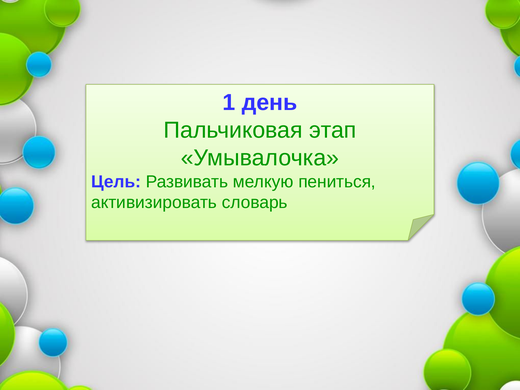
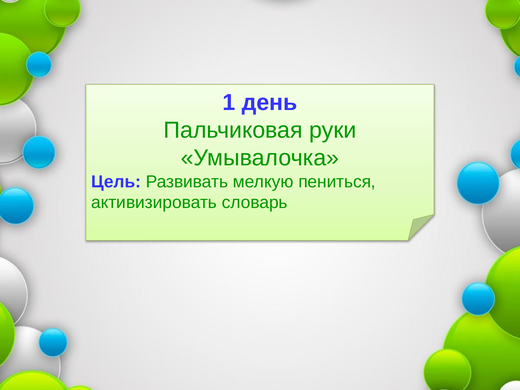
этап: этап -> руки (333, 130)
